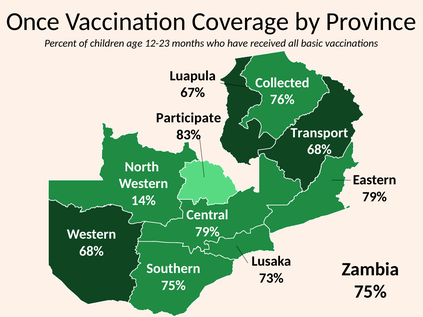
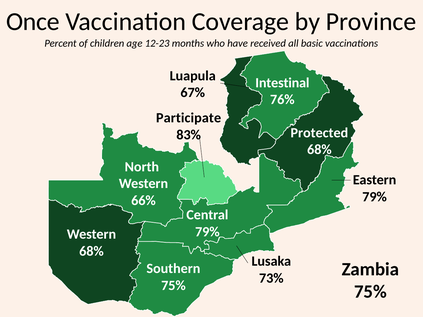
Collected: Collected -> Intestinal (282, 83)
Transport: Transport -> Protected (319, 133)
14%: 14% -> 66% (143, 201)
